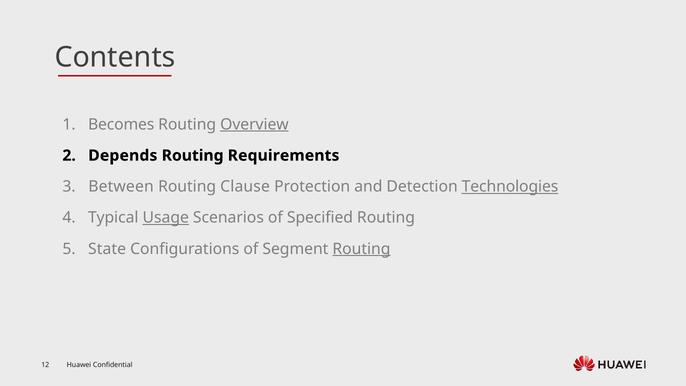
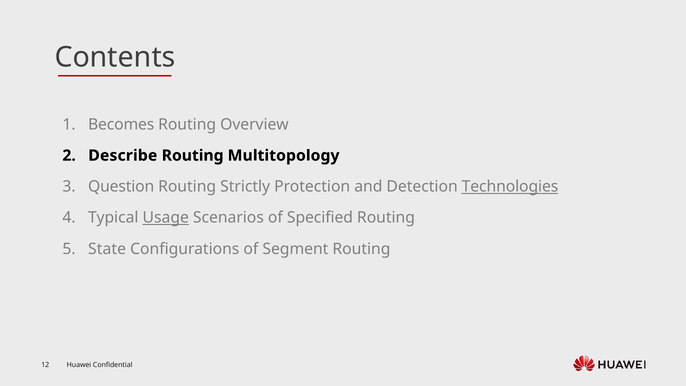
Overview underline: present -> none (254, 124)
Depends: Depends -> Describe (123, 155)
Requirements: Requirements -> Multitopology (284, 155)
Between: Between -> Question (121, 187)
Clause: Clause -> Strictly (245, 187)
Routing underline: present -> none (361, 249)
